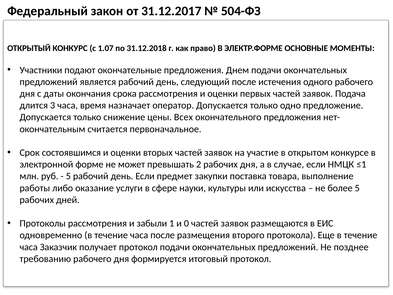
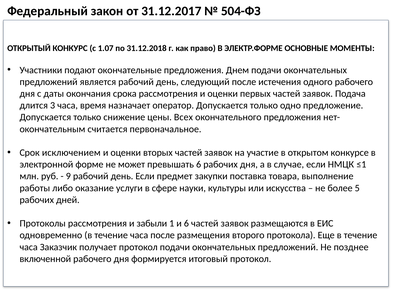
состоявшимся: состоявшимся -> исключением (71, 152)
превышать 2: 2 -> 6 (199, 164)
5: 5 -> 9 (68, 176)
и 0: 0 -> 6 (186, 223)
требованию: требованию -> включенной (45, 259)
